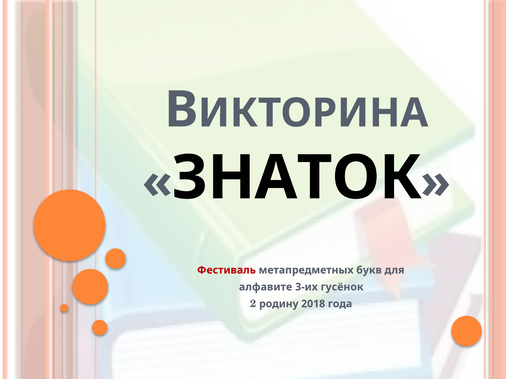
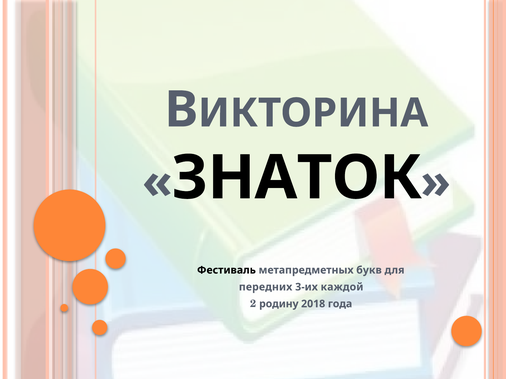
Фестиваль colour: red -> black (226, 270)
алфавите: алфавите -> передних (266, 287)
гусёнок: гусёнок -> каждой (342, 287)
